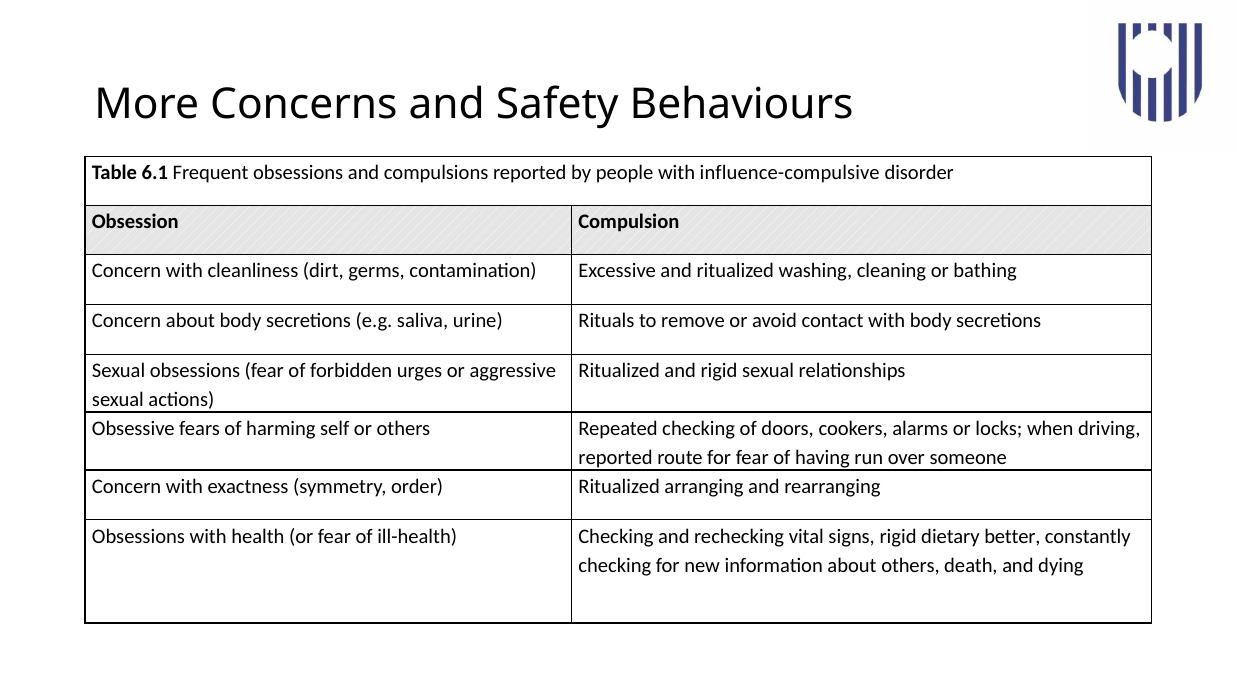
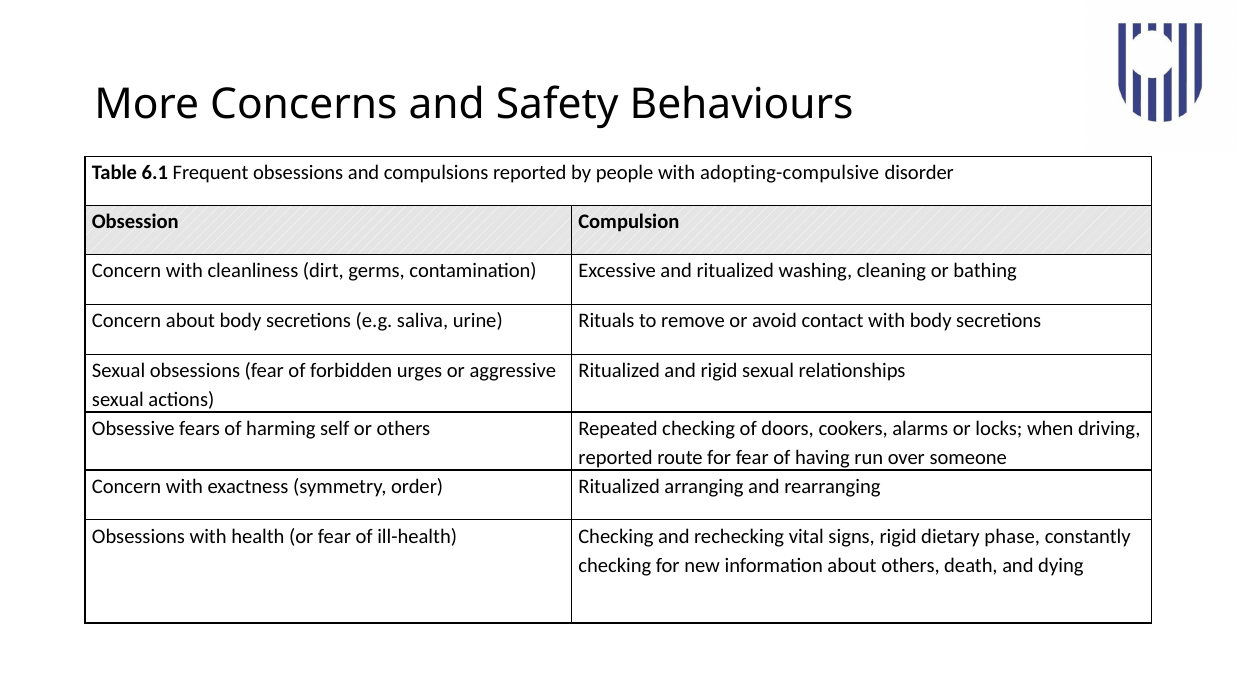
influence-compulsive: influence-compulsive -> adopting-compulsive (790, 173)
better: better -> phase (1012, 536)
